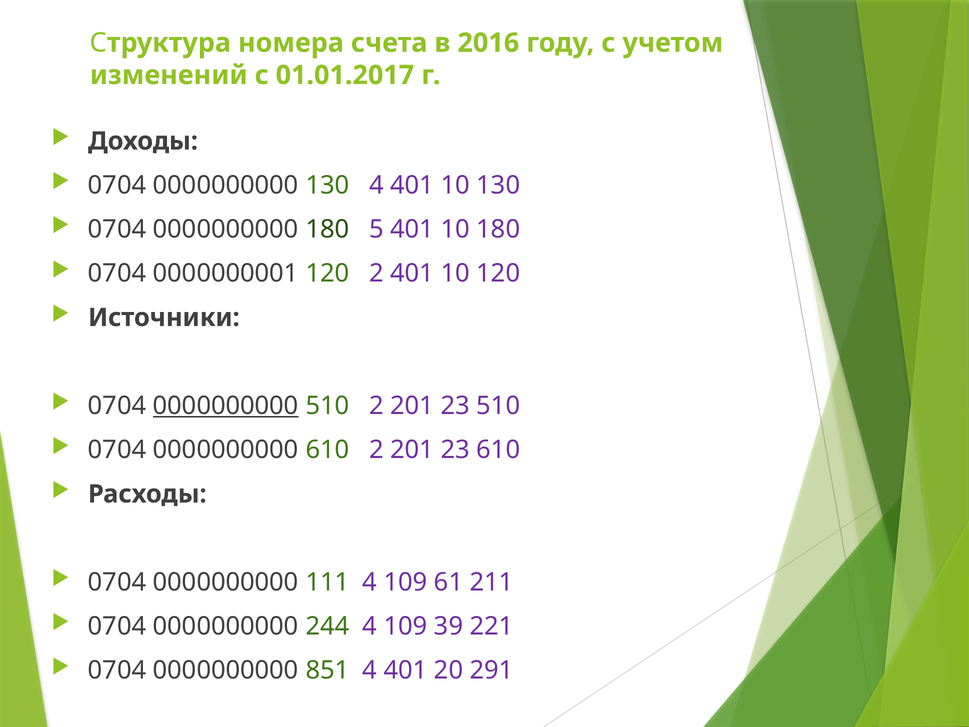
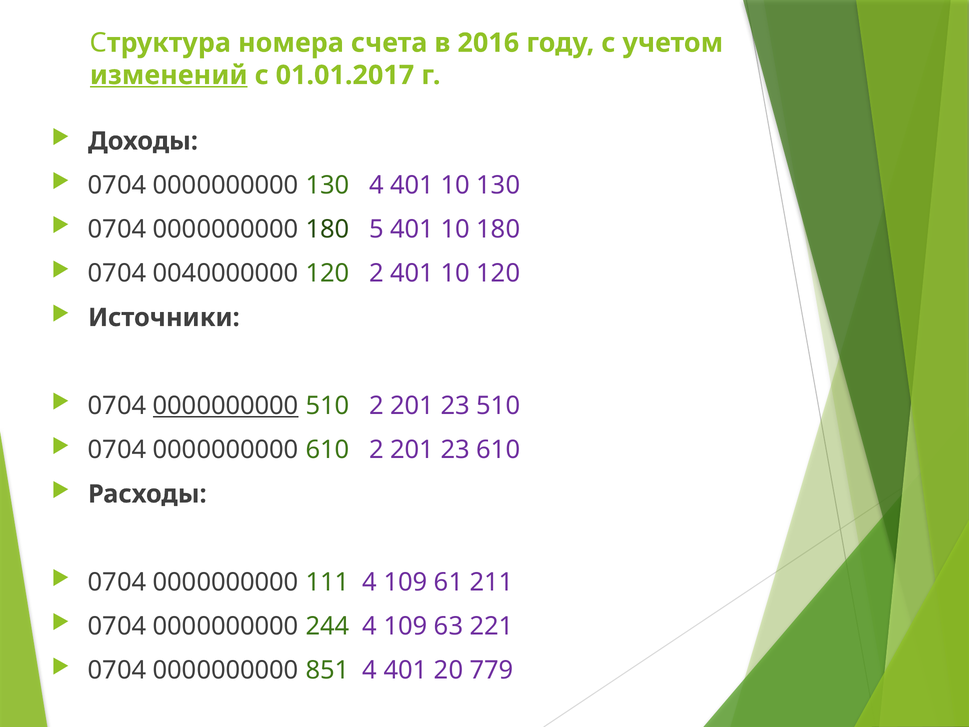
изменений underline: none -> present (169, 75)
0000000001: 0000000001 -> 0040000000 (226, 273)
39: 39 -> 63 (449, 626)
291: 291 -> 779 (492, 670)
